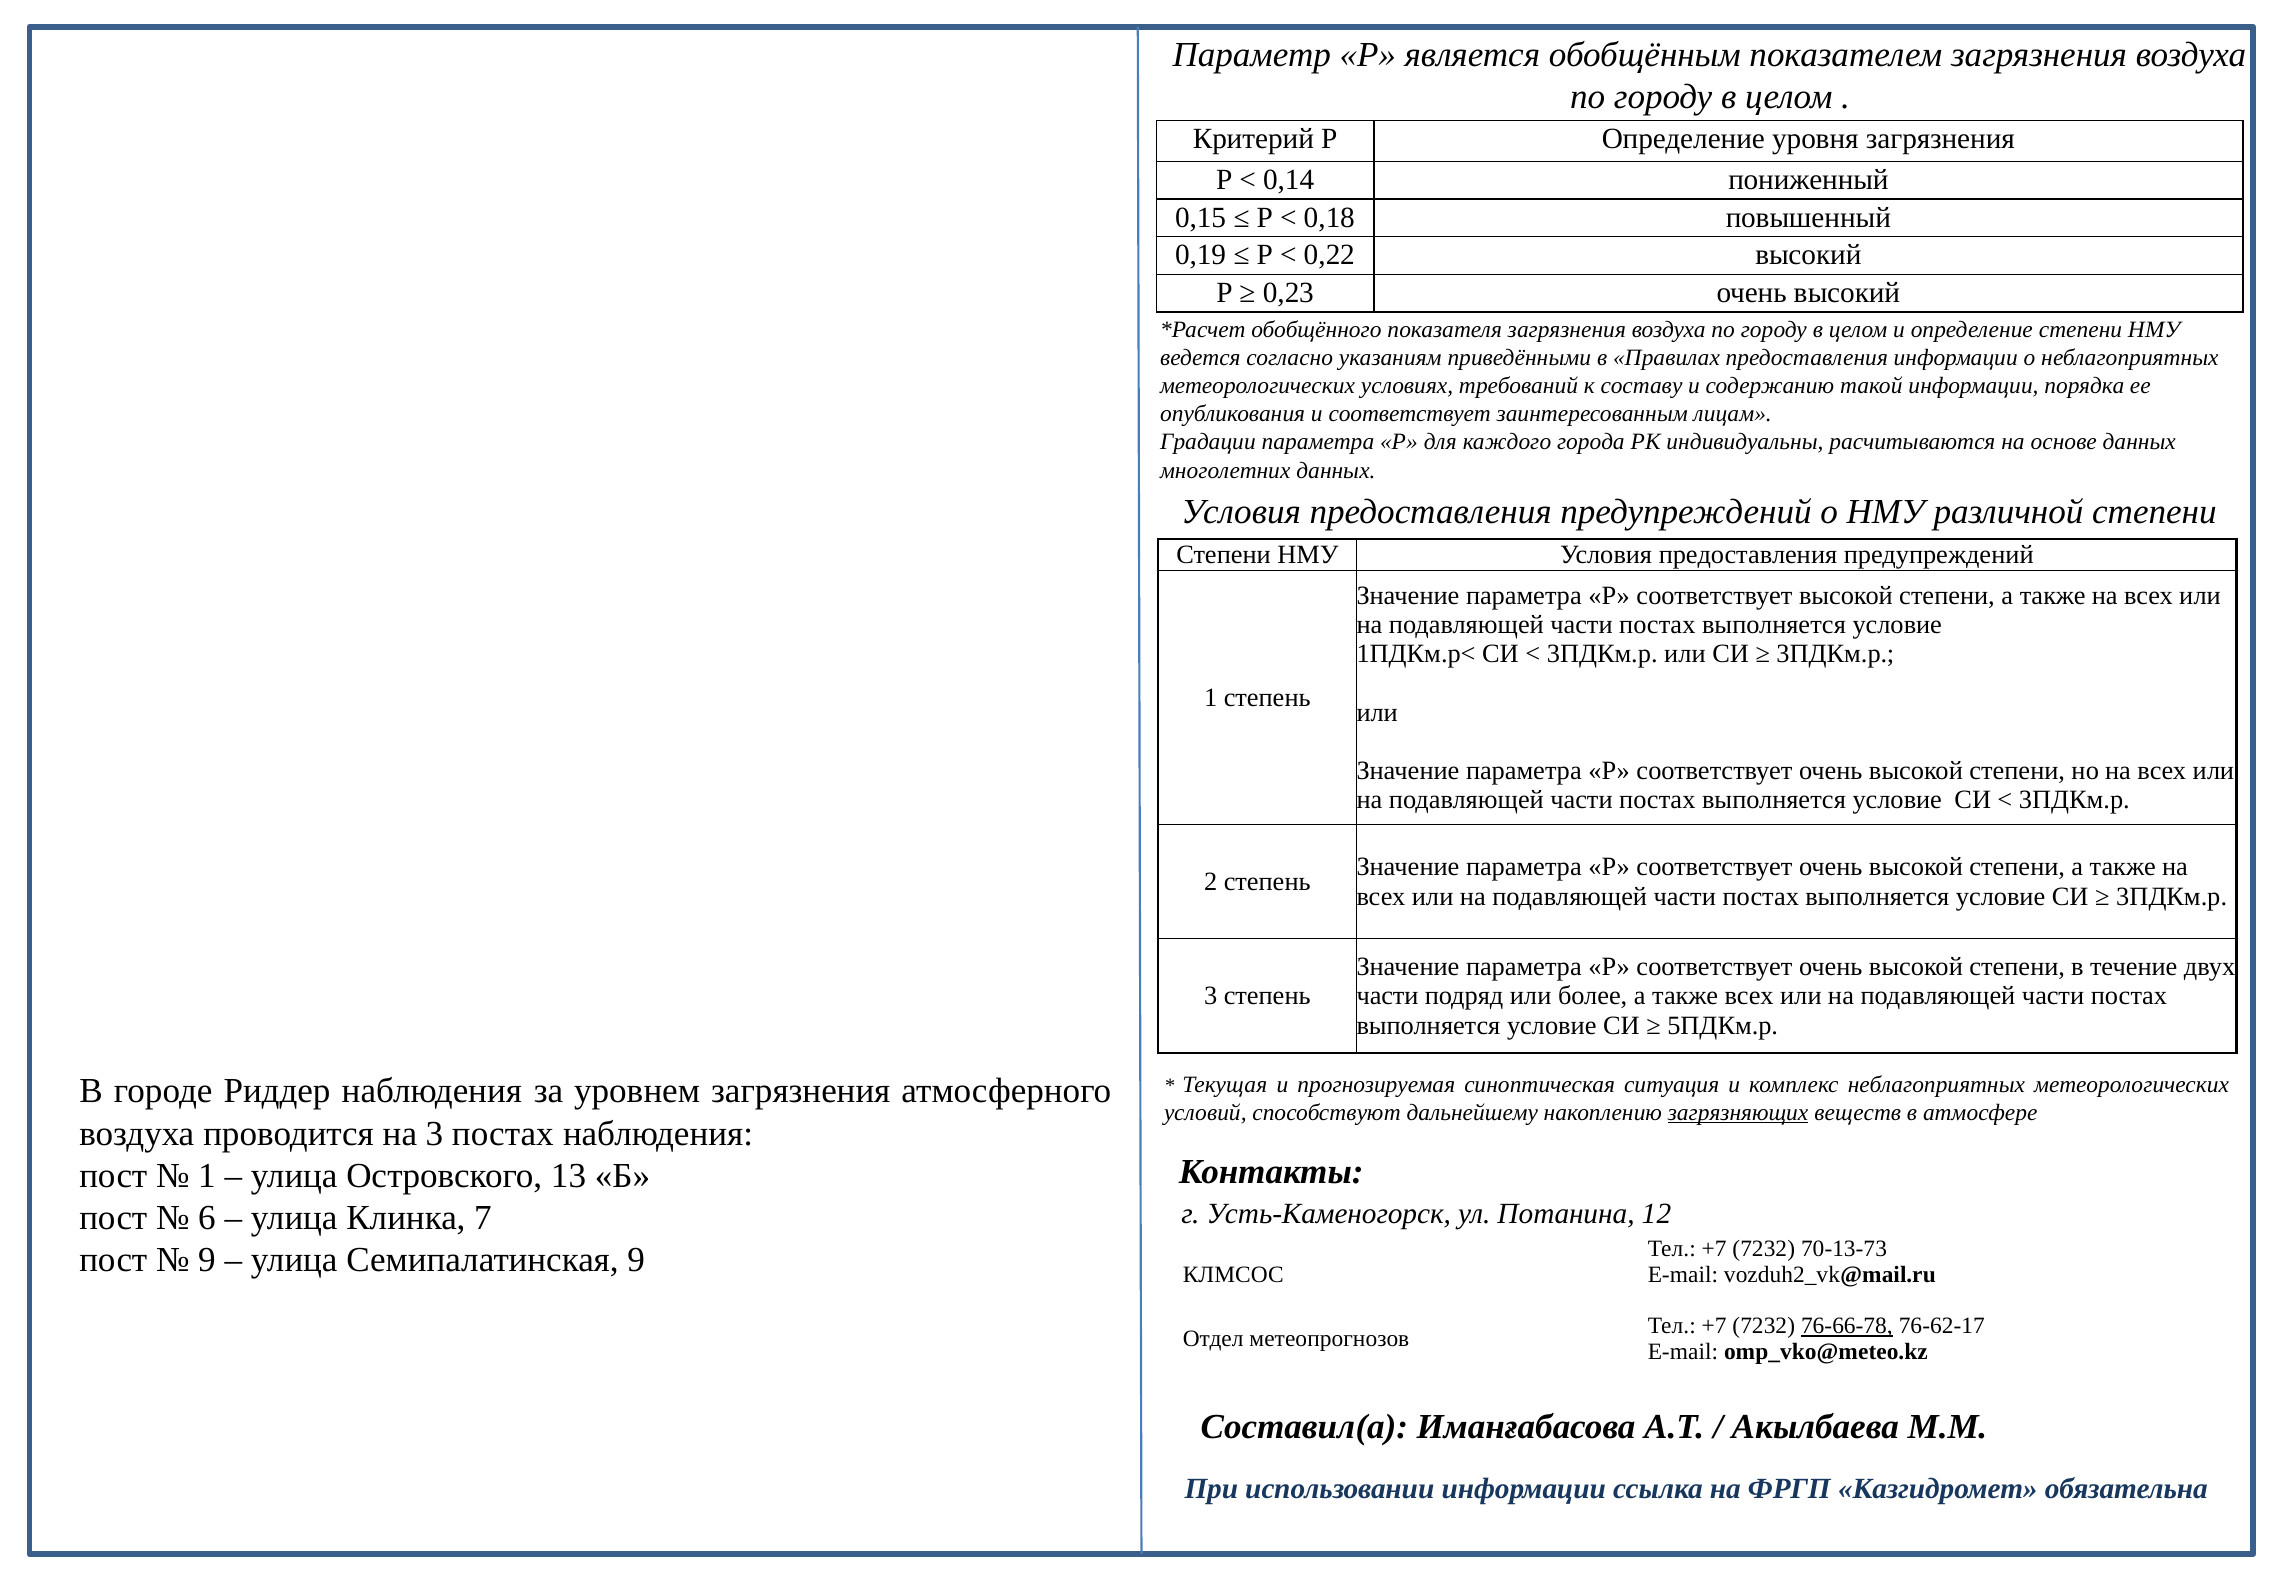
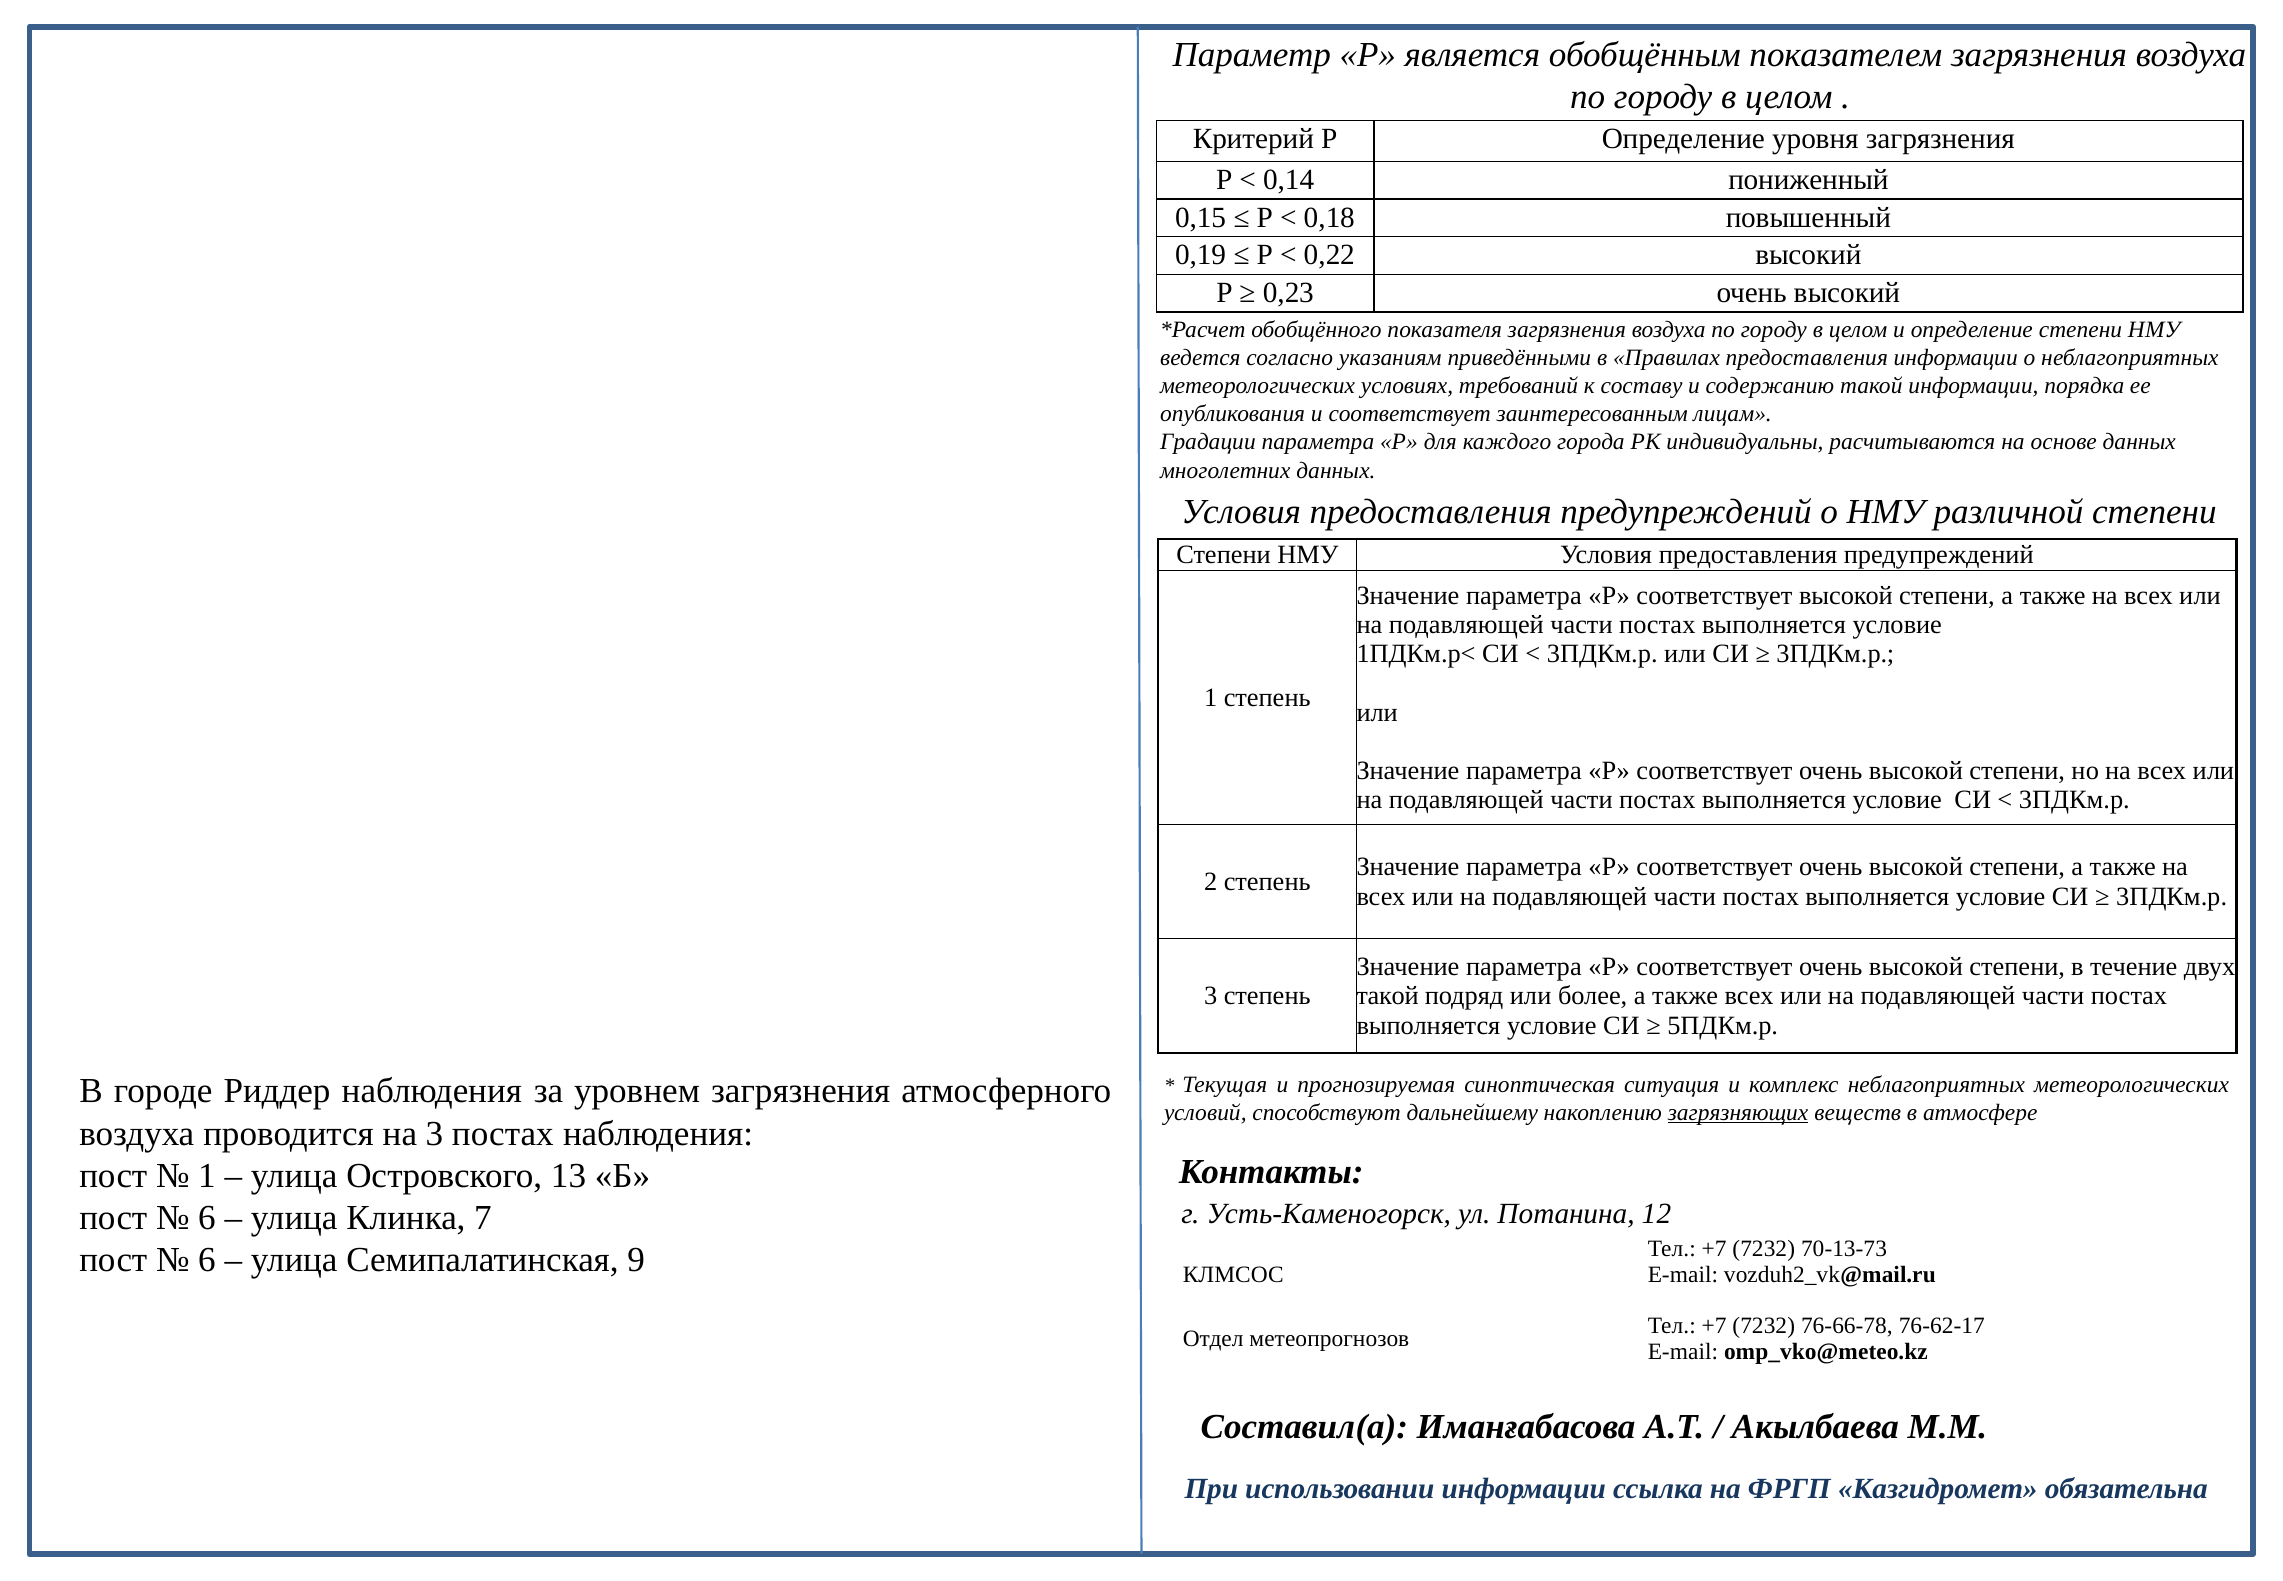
части: части -> такой (1388, 996)
9: 9 -> 6 (207, 1260)
76-66-78 underline: present -> none (1847, 1325)
